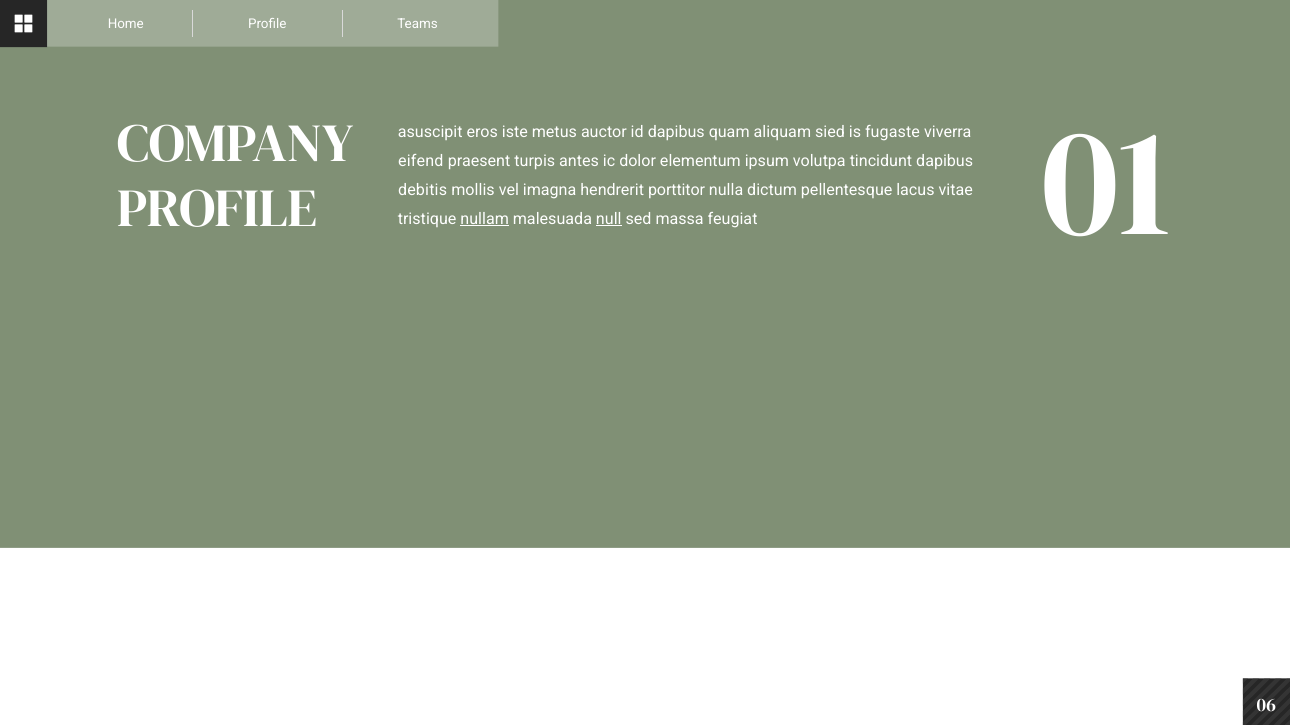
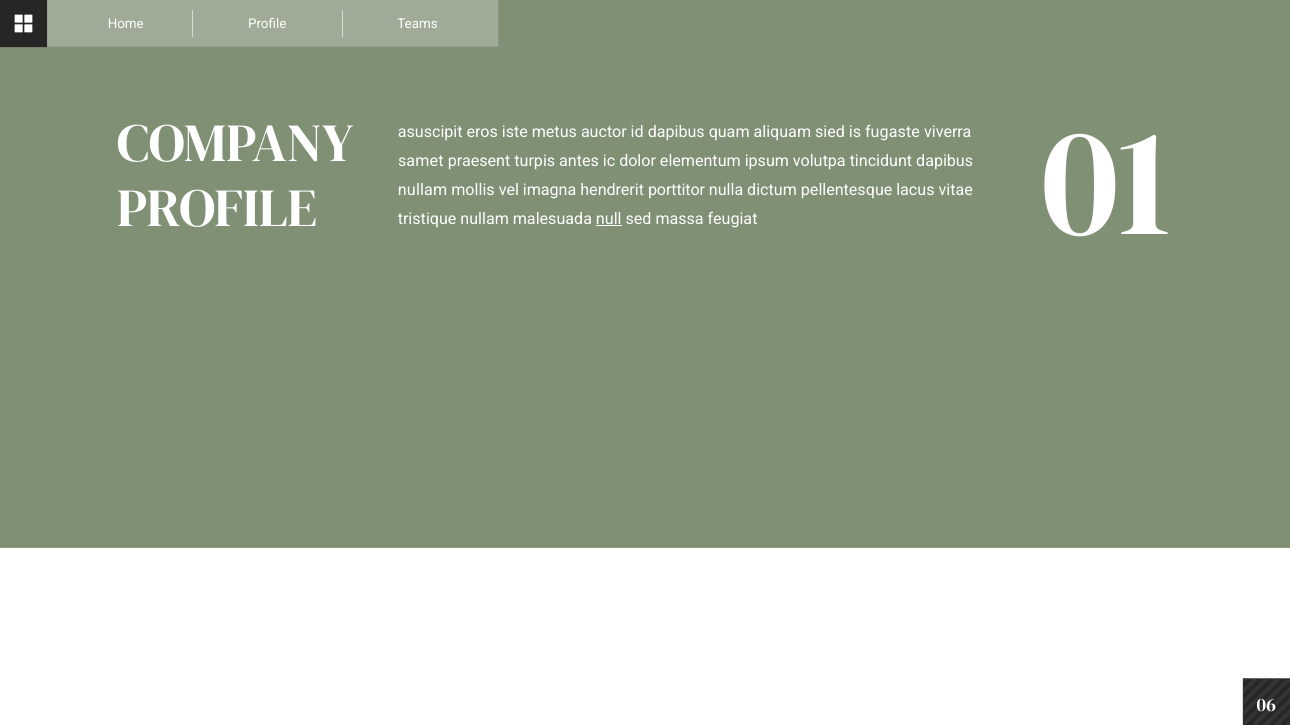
eifend: eifend -> samet (421, 161)
debitis: debitis -> nullam (423, 190)
nullam underline: present -> none (485, 219)
